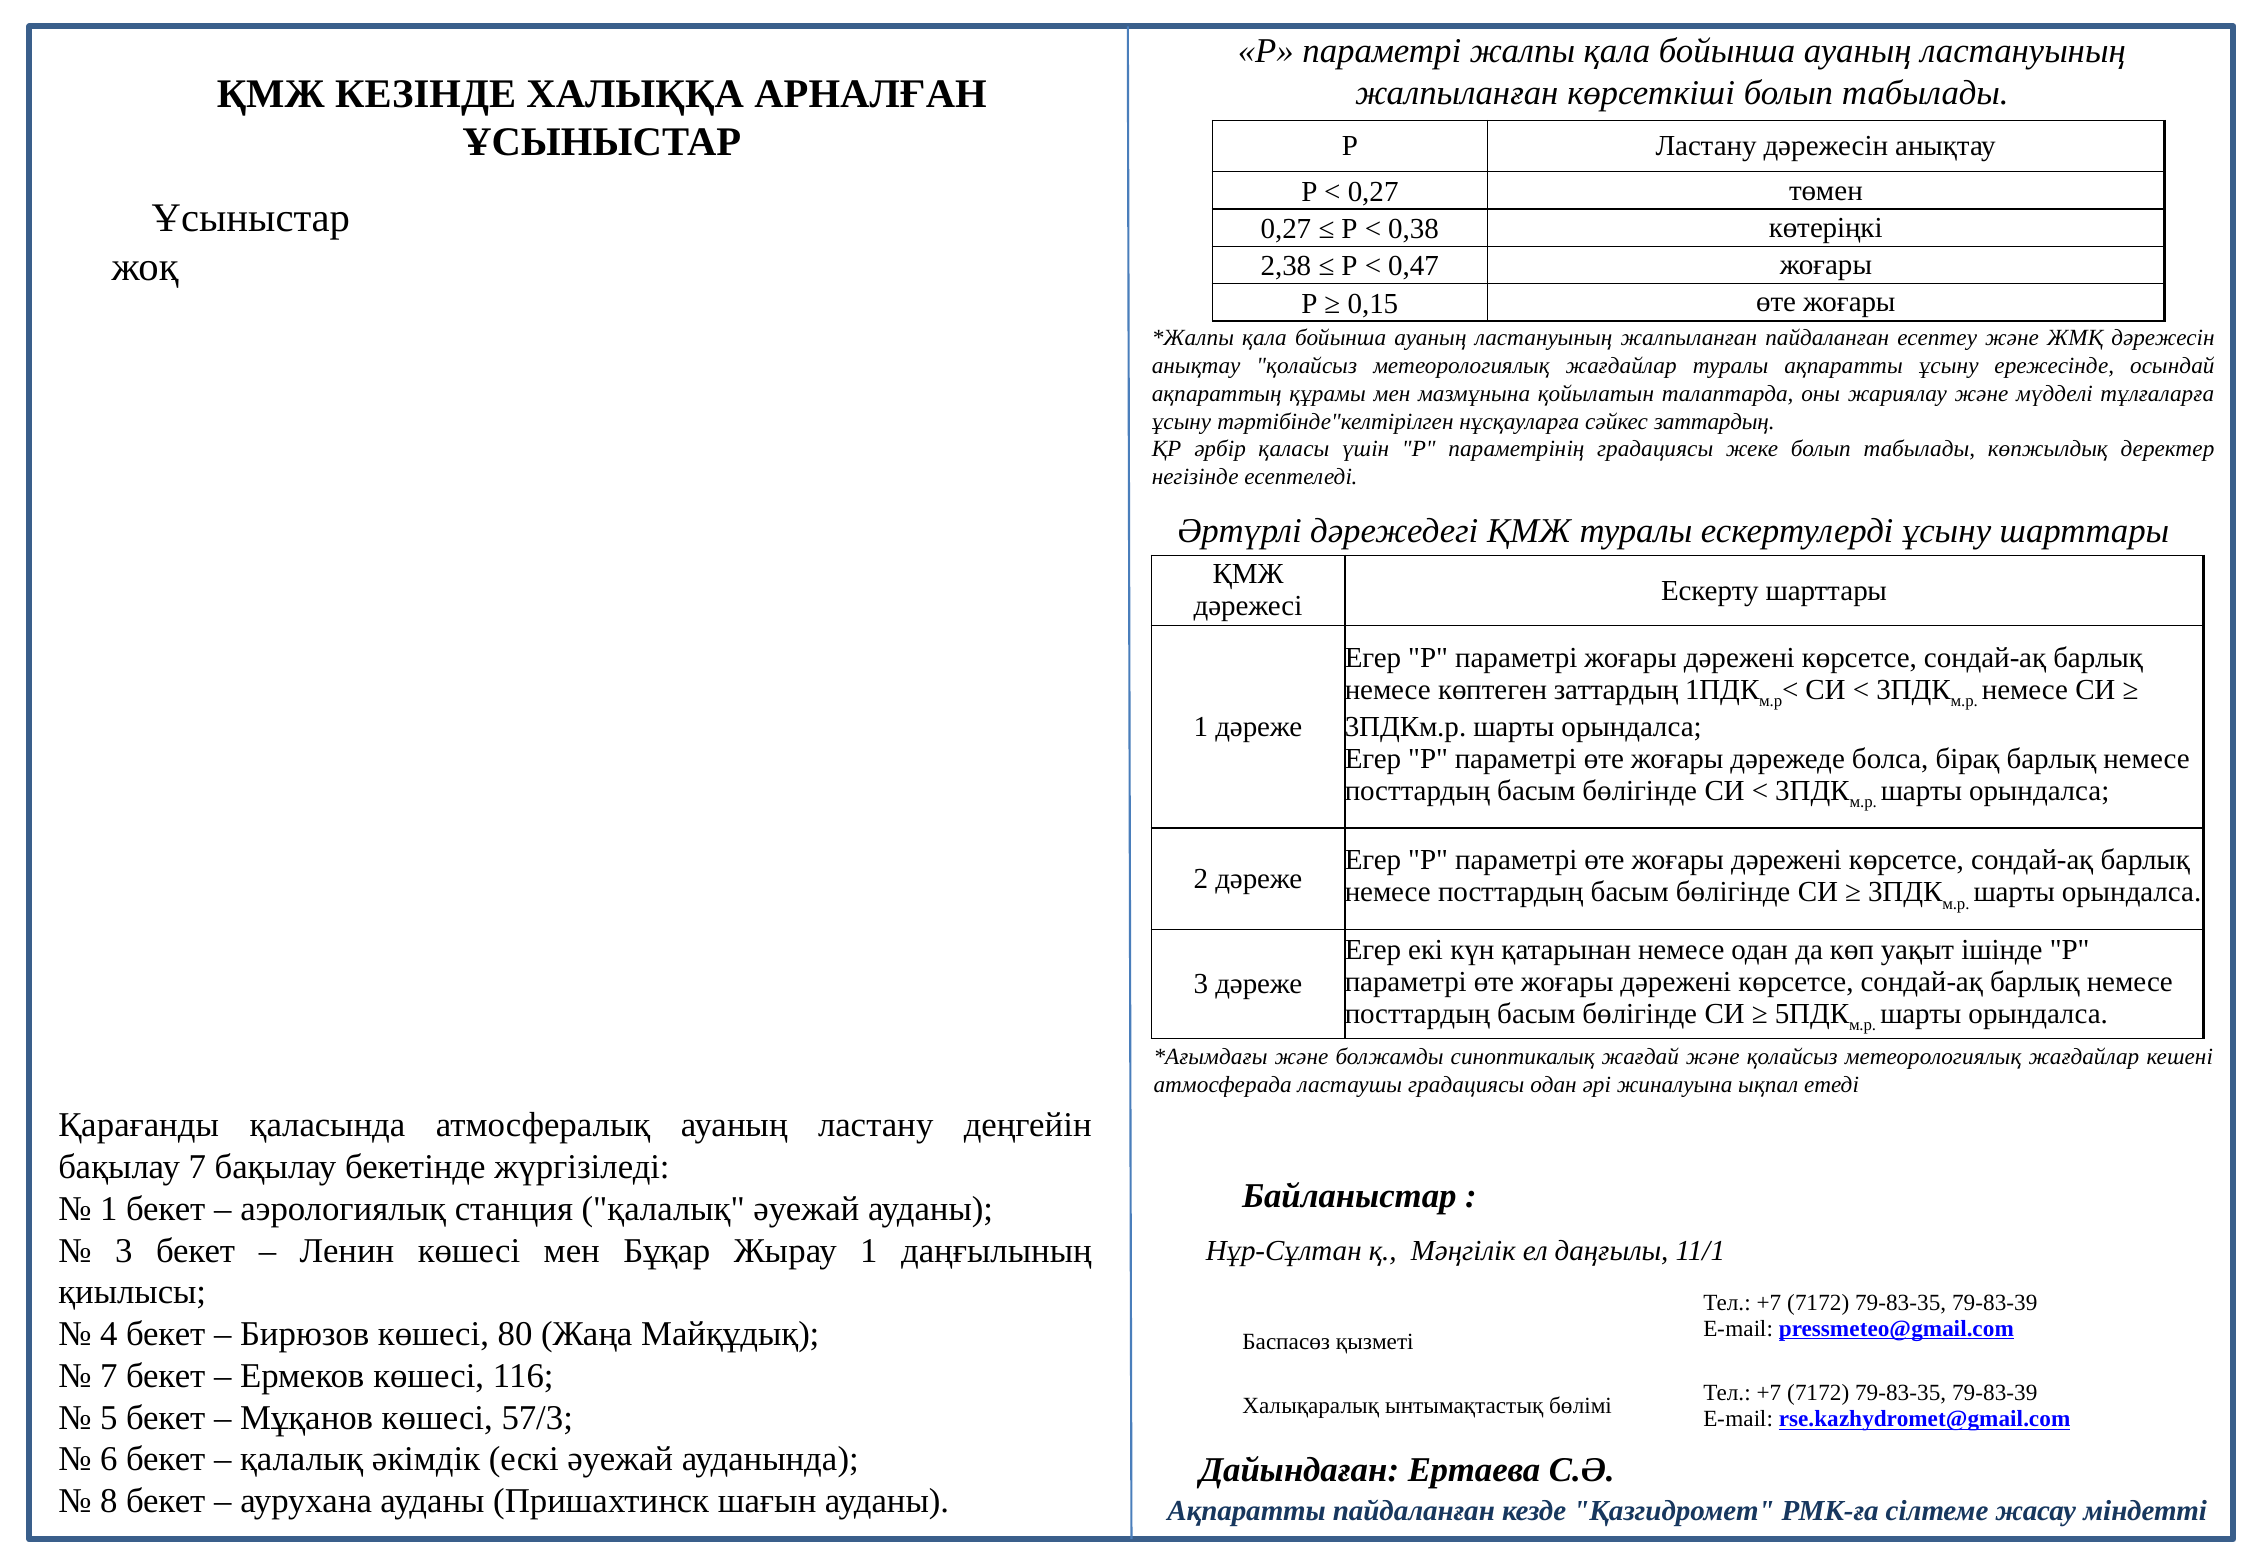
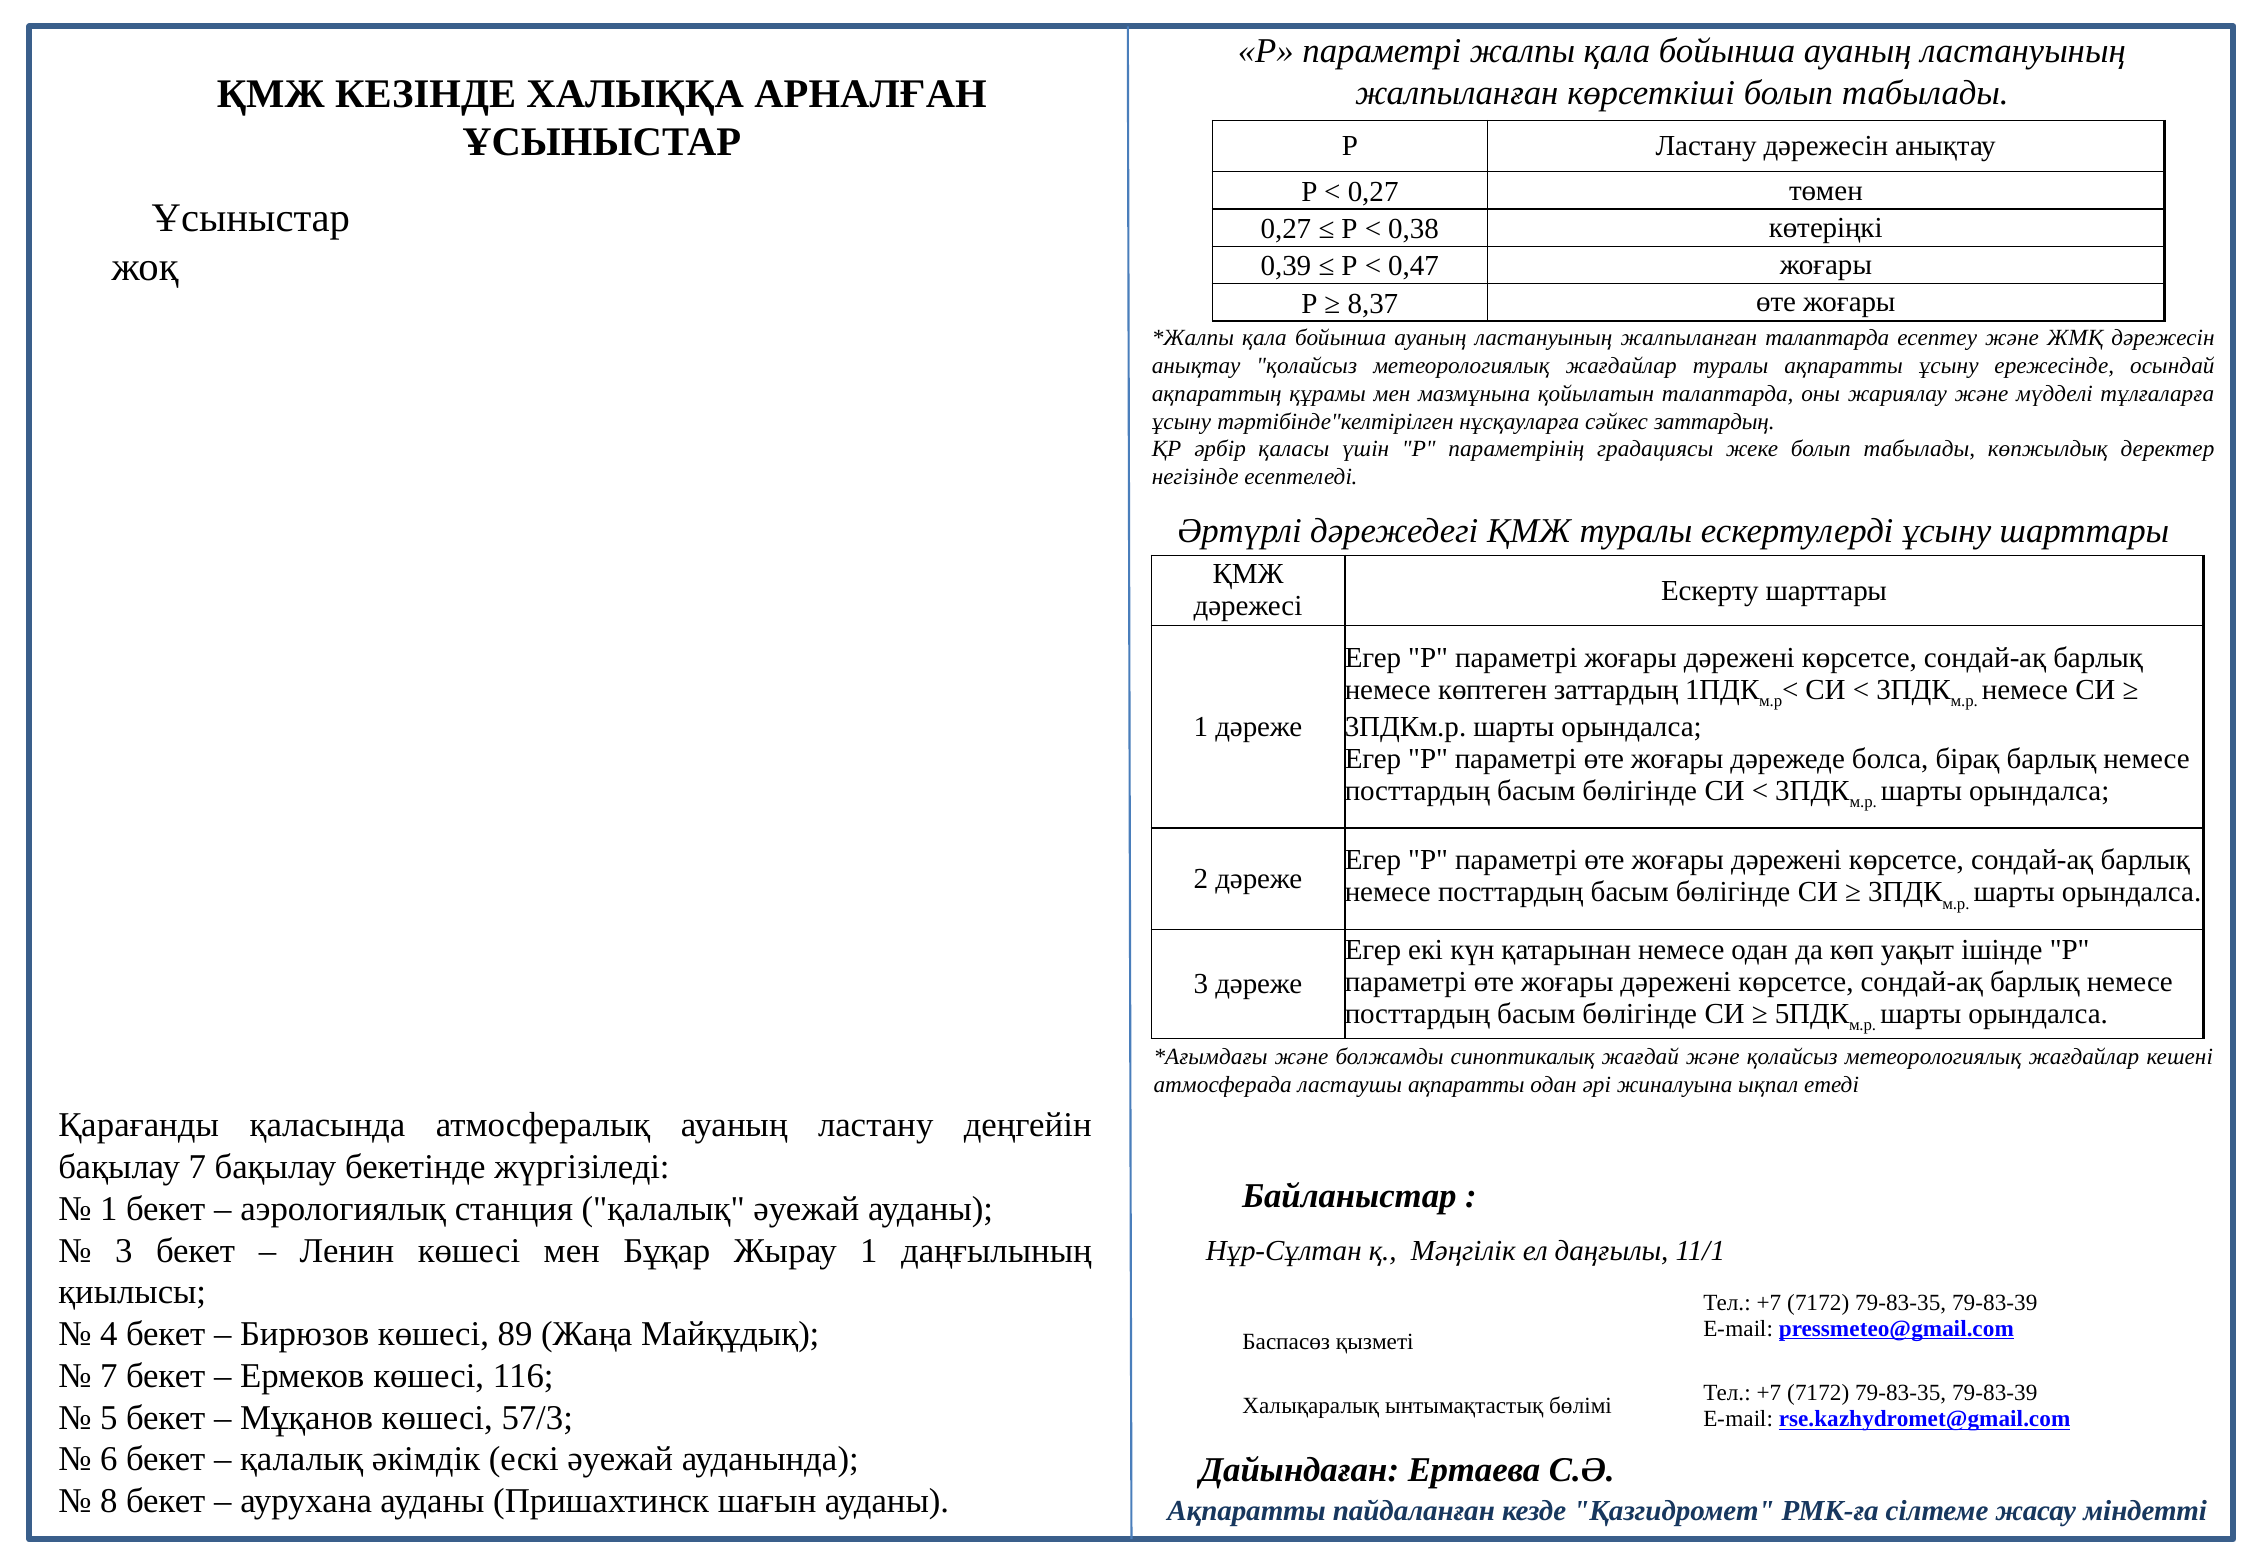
2,38: 2,38 -> 0,39 (1286, 266)
0,15: 0,15 -> 8,37 (1373, 304)
жалпыланған пайдаланған: пайдаланған -> талаптарда (1827, 338)
ластаушы градациясы: градациясы -> ақпаратты (1466, 1085)
80: 80 -> 89 (515, 1335)
